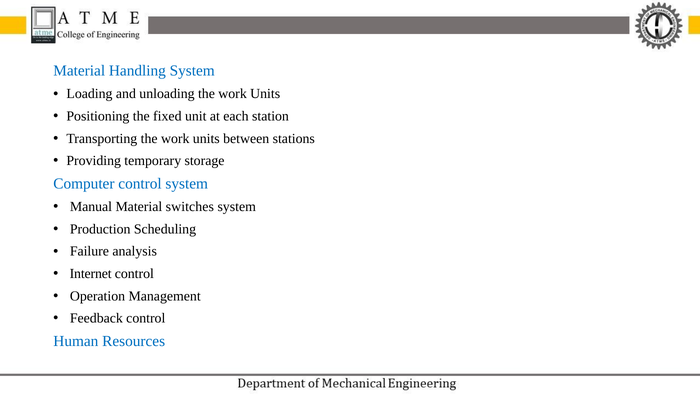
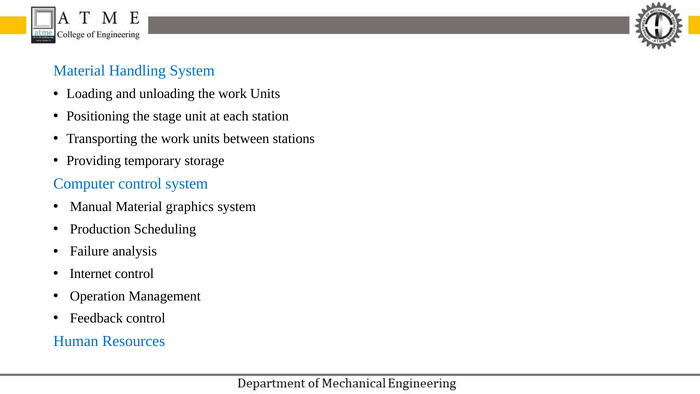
fixed: fixed -> stage (167, 116)
switches: switches -> graphics (190, 207)
